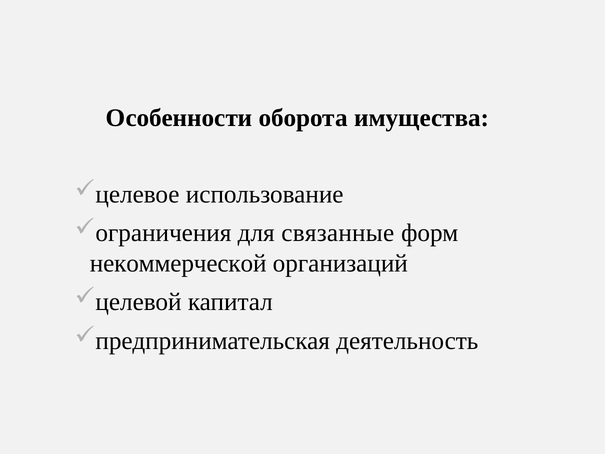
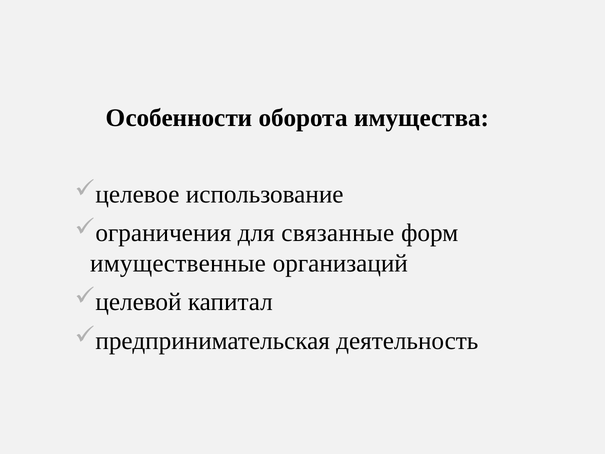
некоммерческой: некоммерческой -> имущественные (178, 263)
